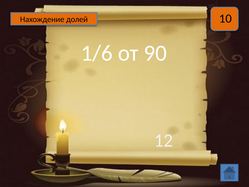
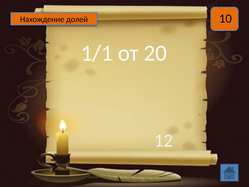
1/6: 1/6 -> 1/1 (97, 53)
90: 90 -> 20 (155, 53)
